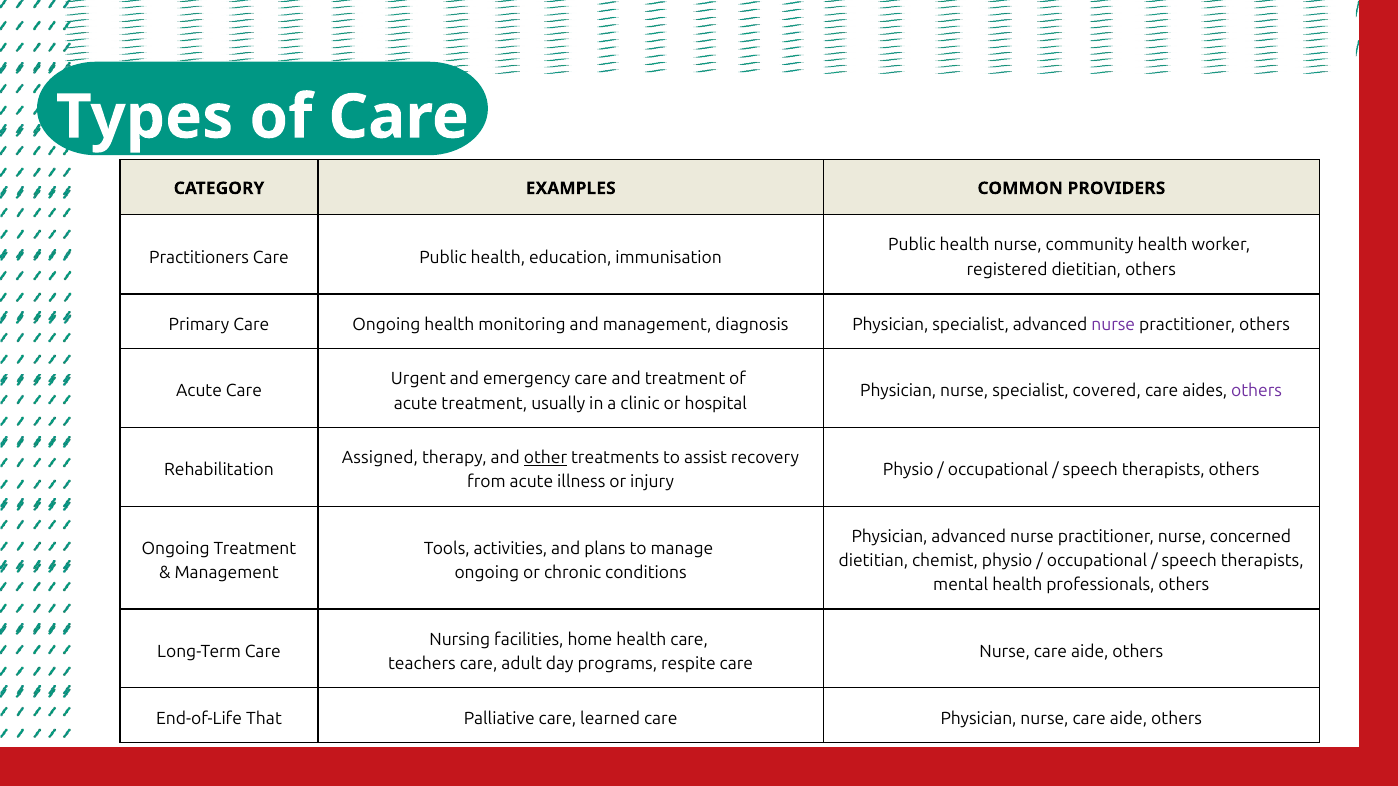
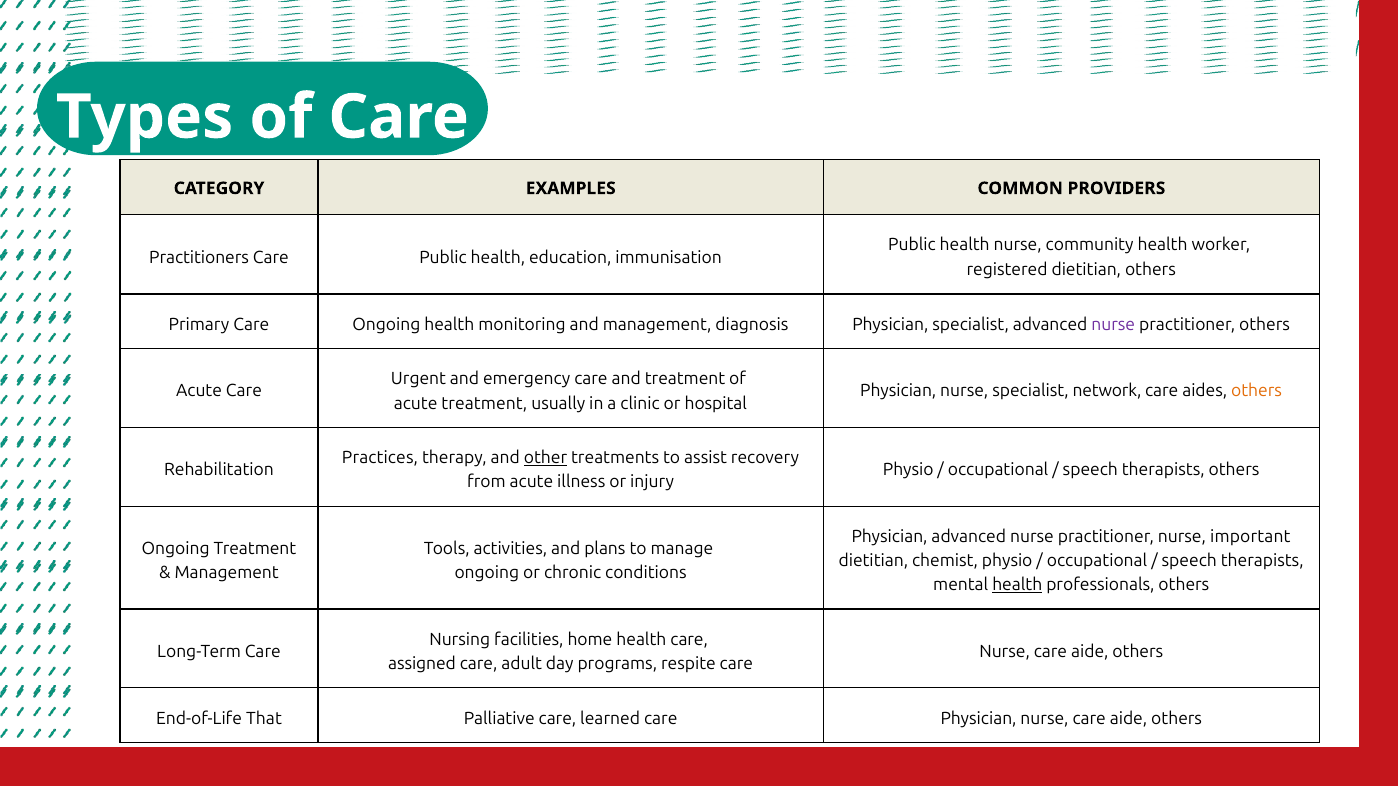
covered: covered -> network (1107, 391)
others colour: purple -> orange (1257, 391)
Assigned: Assigned -> Practices (380, 458)
concerned: concerned -> important (1250, 537)
health underline: none -> present (1017, 585)
teachers: teachers -> assigned (422, 664)
